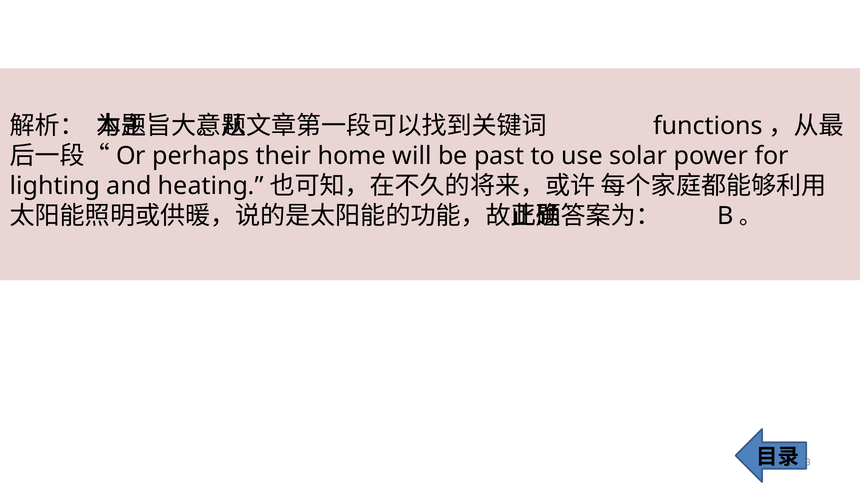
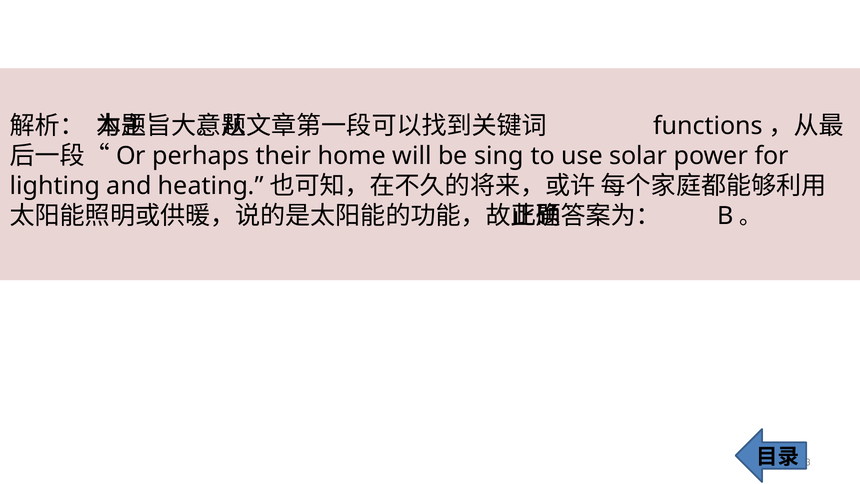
past: past -> sing (499, 156)
